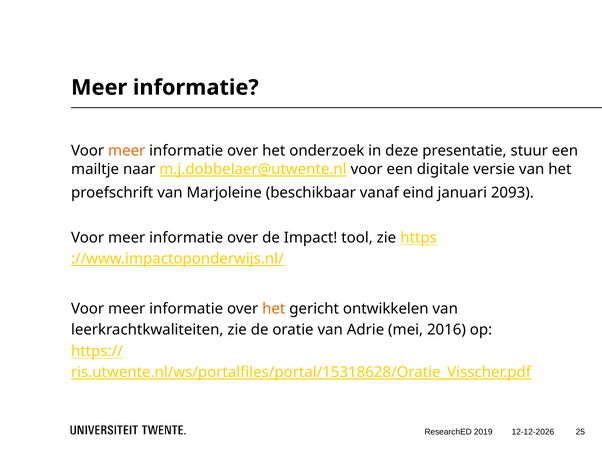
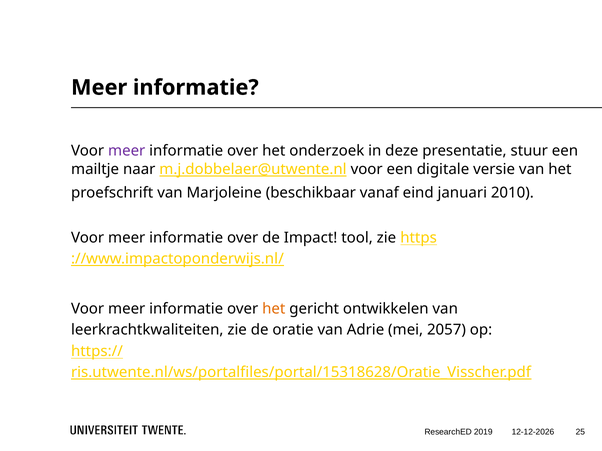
meer colour: orange -> purple (127, 151)
2093: 2093 -> 2010 (512, 193)
2016: 2016 -> 2057 (446, 330)
